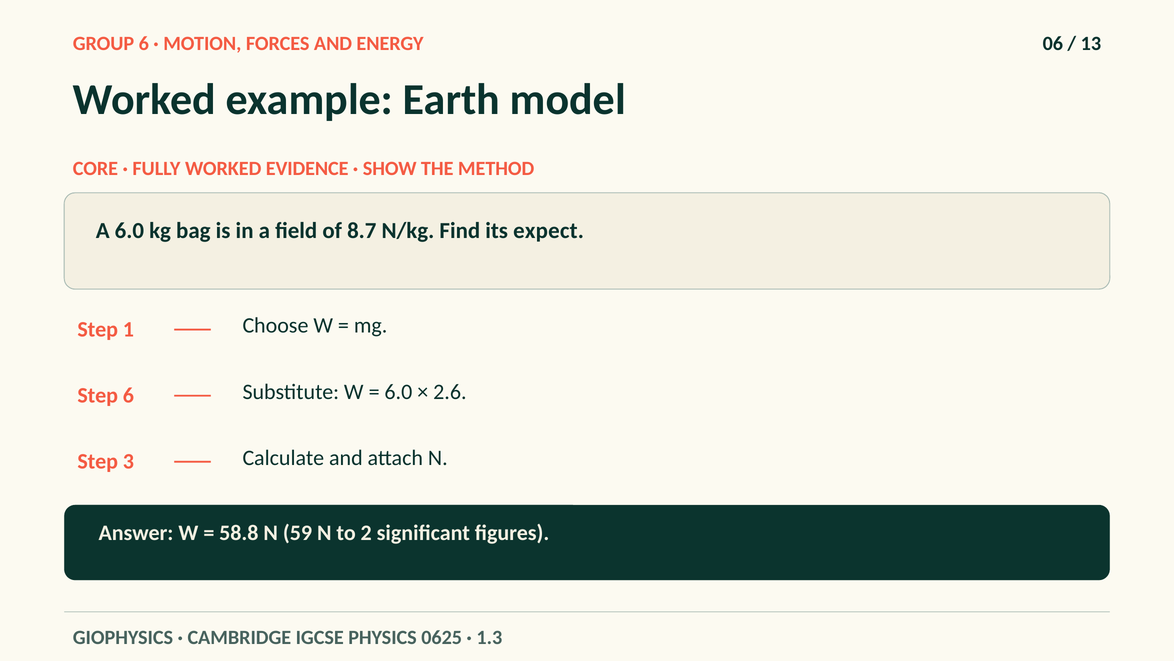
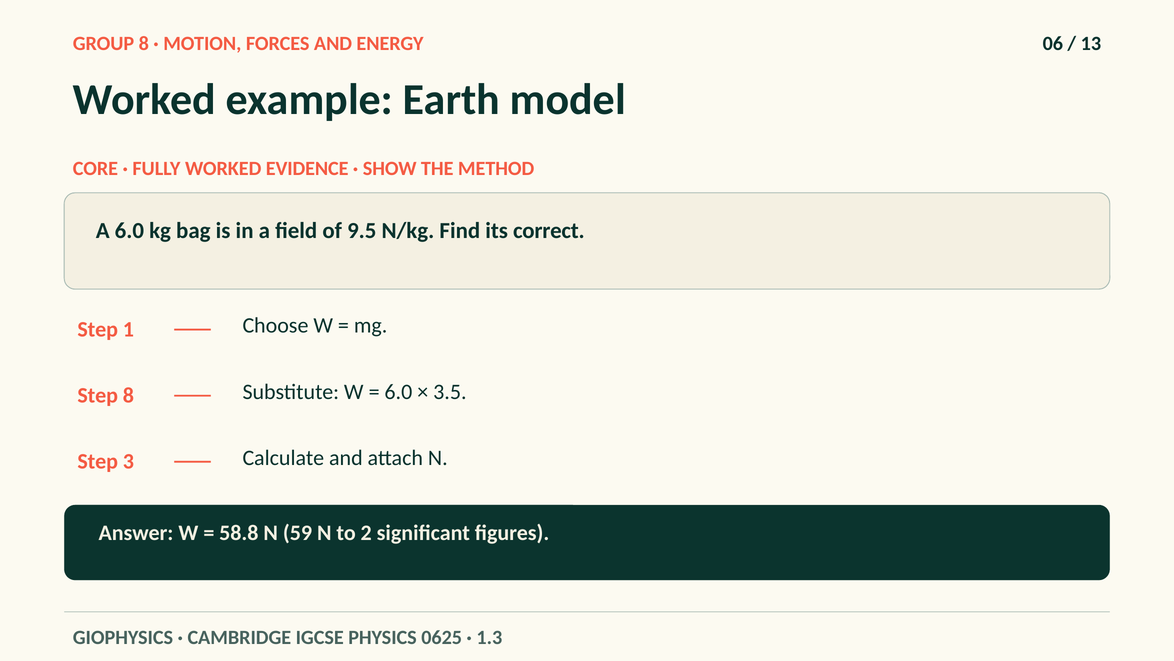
GROUP 6: 6 -> 8 (144, 44)
8.7: 8.7 -> 9.5 (362, 231)
expect: expect -> correct (549, 231)
Step 6: 6 -> 8 (128, 395)
2.6: 2.6 -> 3.5 (450, 391)
